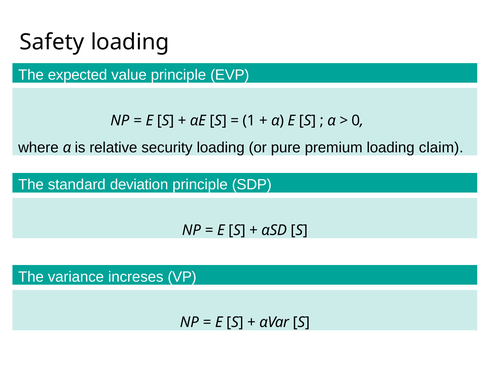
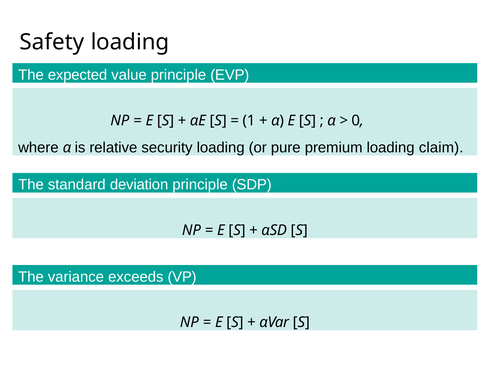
increses: increses -> exceeds (136, 277)
